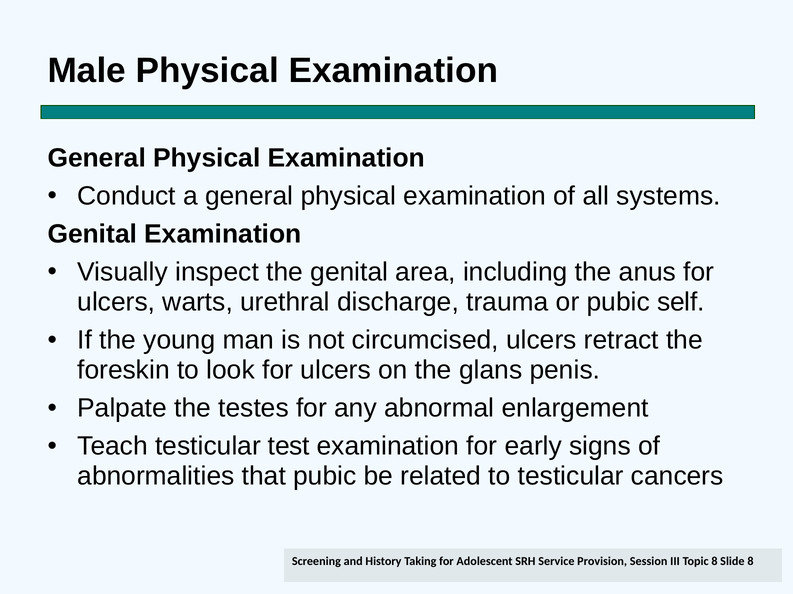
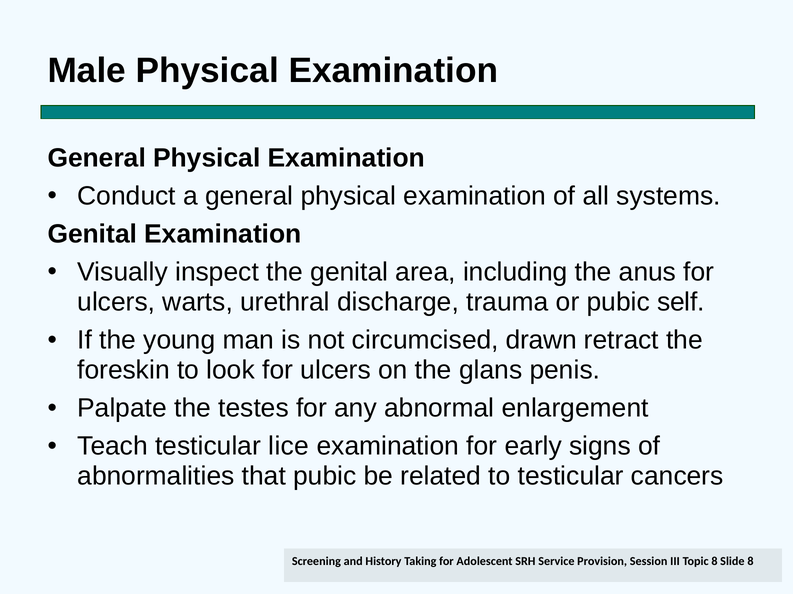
circumcised ulcers: ulcers -> drawn (541, 340)
test: test -> lice (289, 447)
